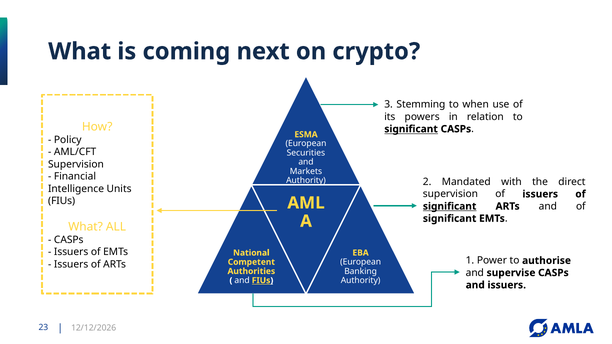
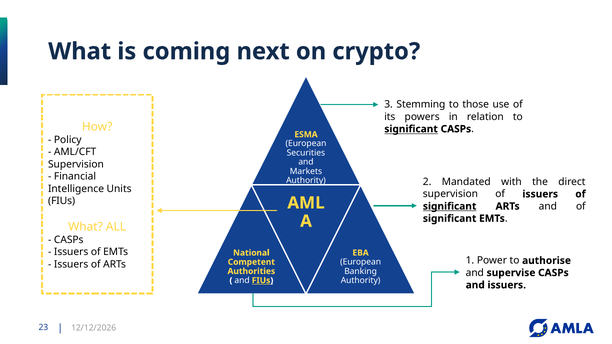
when: when -> those (476, 105)
